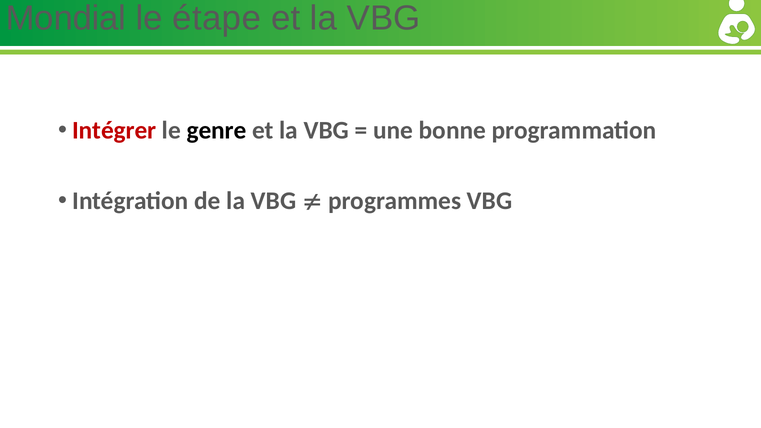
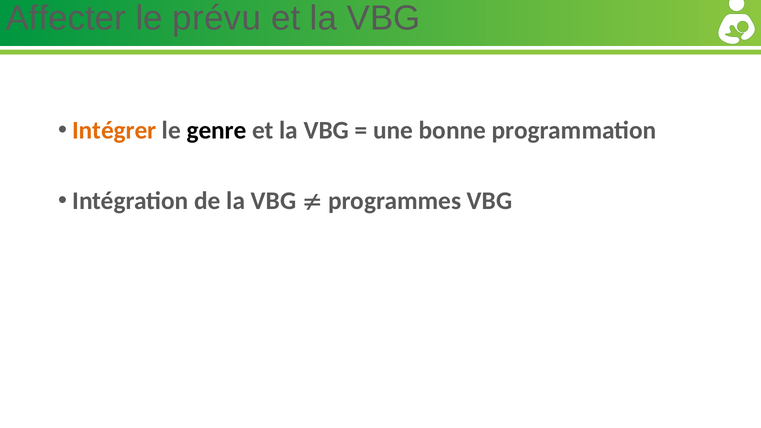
Mondial: Mondial -> Affecter (66, 18)
étape: étape -> prévu (217, 18)
Intégrer colour: red -> orange (114, 130)
